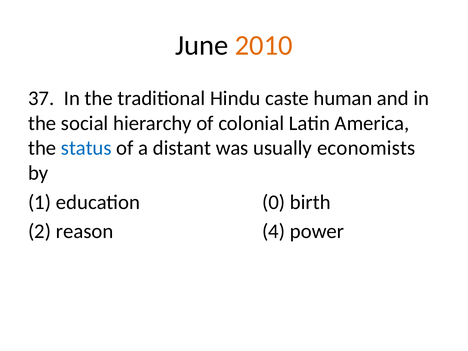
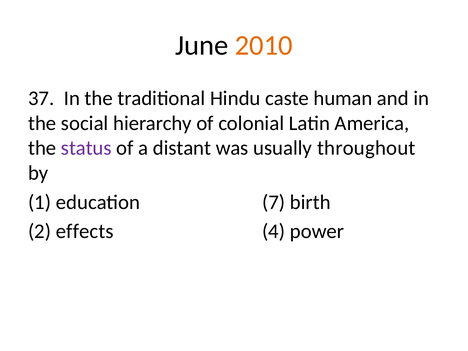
status colour: blue -> purple (86, 148)
economists: economists -> throughout (366, 148)
0: 0 -> 7 (274, 202)
reason: reason -> effects (85, 231)
